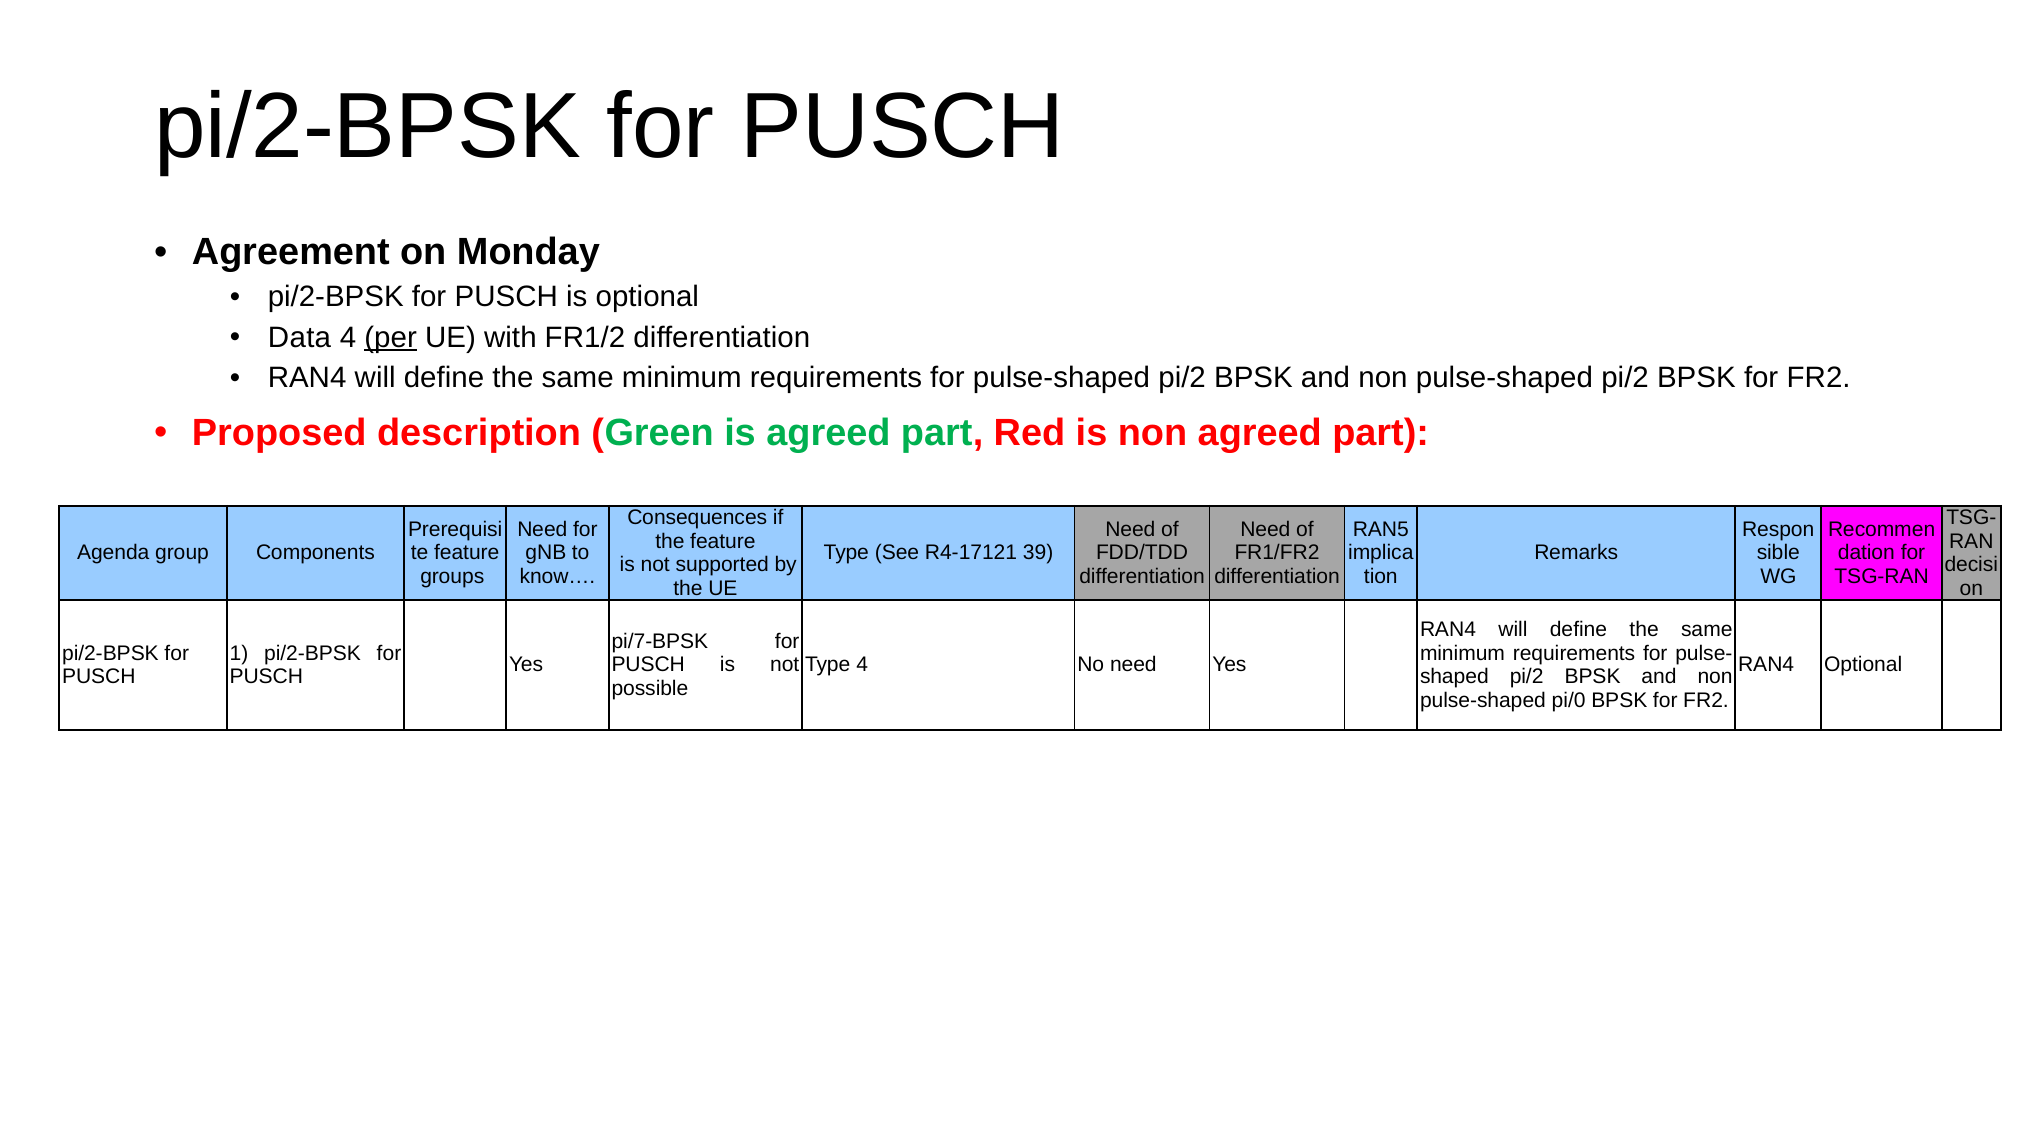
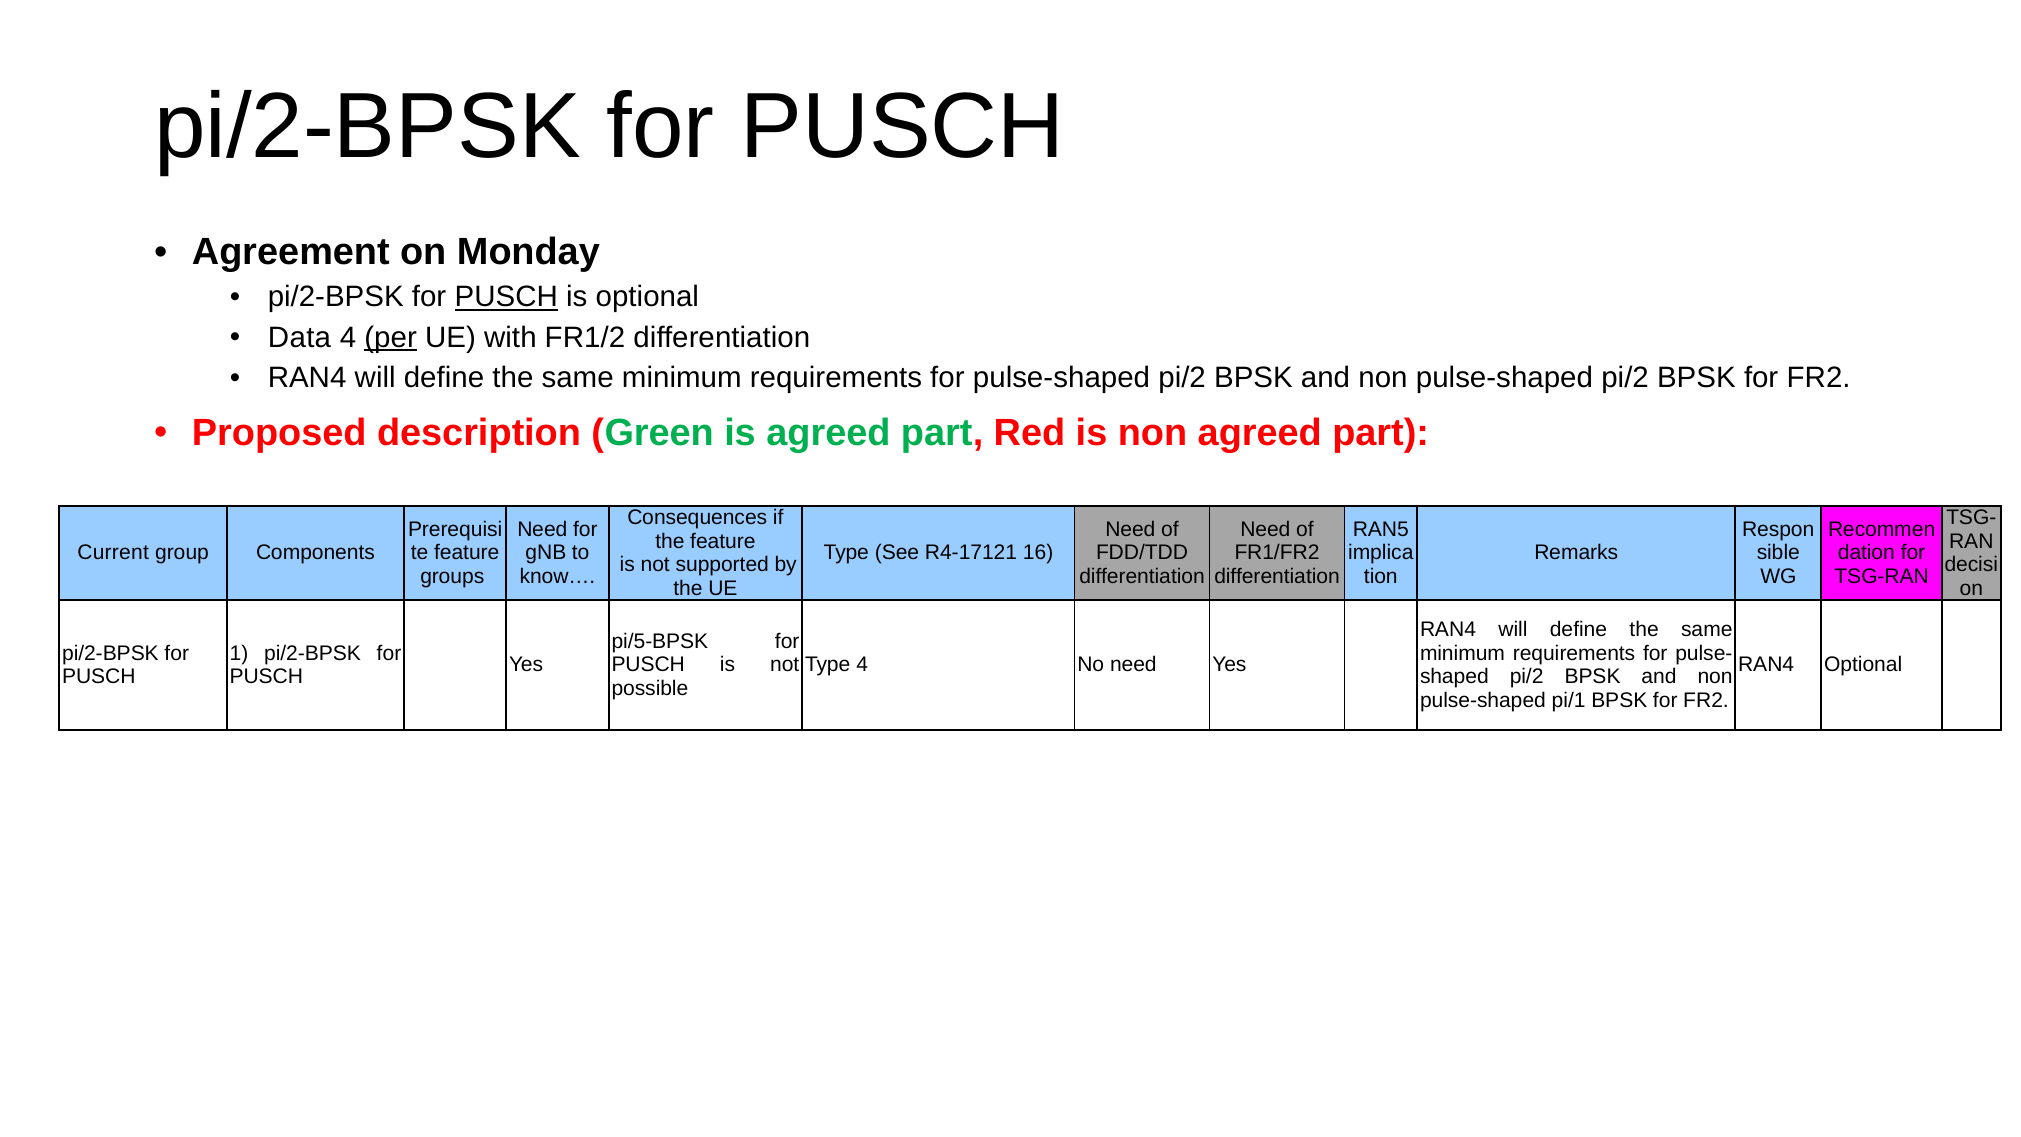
PUSCH underline: none -> present (506, 297)
Agenda: Agenda -> Current (113, 553)
39: 39 -> 16 (1038, 553)
pi/7-BPSK: pi/7-BPSK -> pi/5-BPSK (660, 641)
pi/0: pi/0 -> pi/1 (1569, 700)
